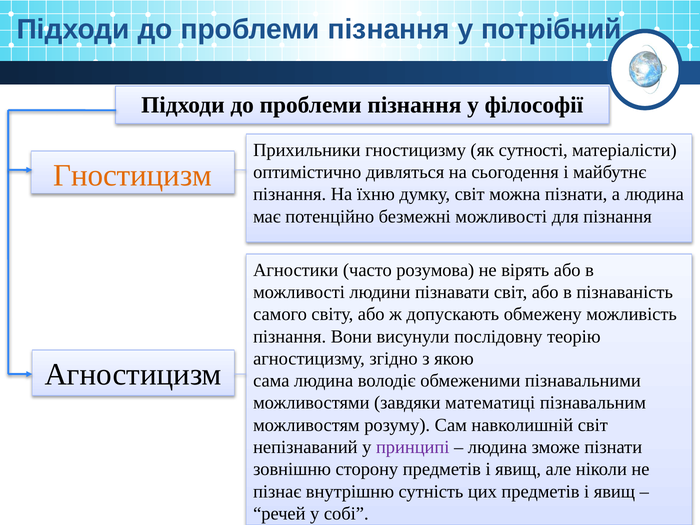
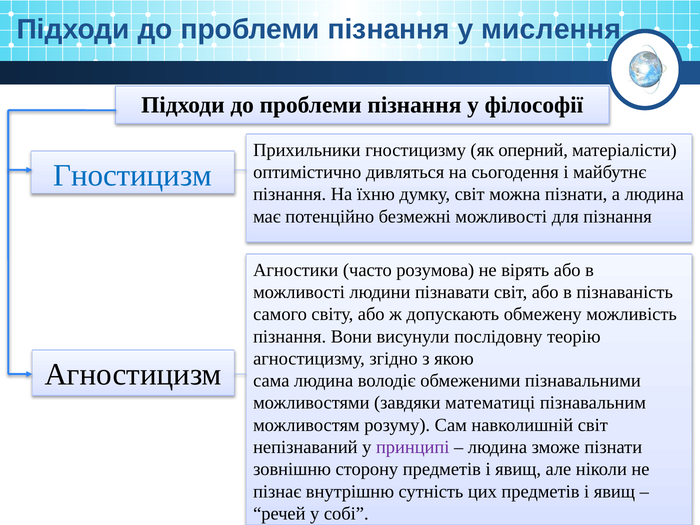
потрібний: потрібний -> мислення (551, 29)
сутності: сутності -> оперний (533, 150)
Гностицизм colour: orange -> blue (133, 175)
